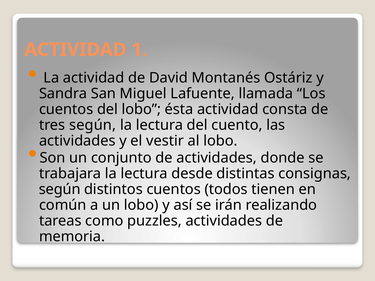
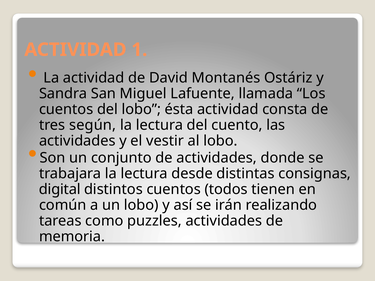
según: según -> digital (60, 189)
